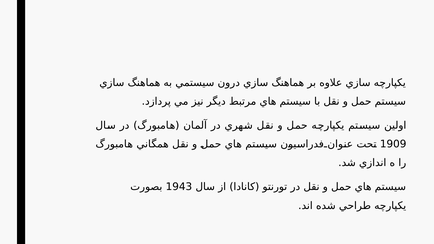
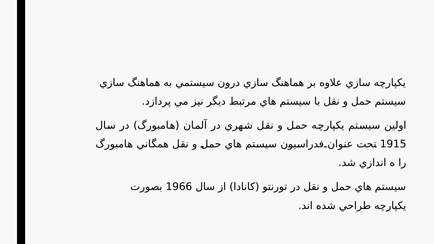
1909: 1909 -> 1915 (393, 144)
1943: 1943 -> 1966 (179, 187)
